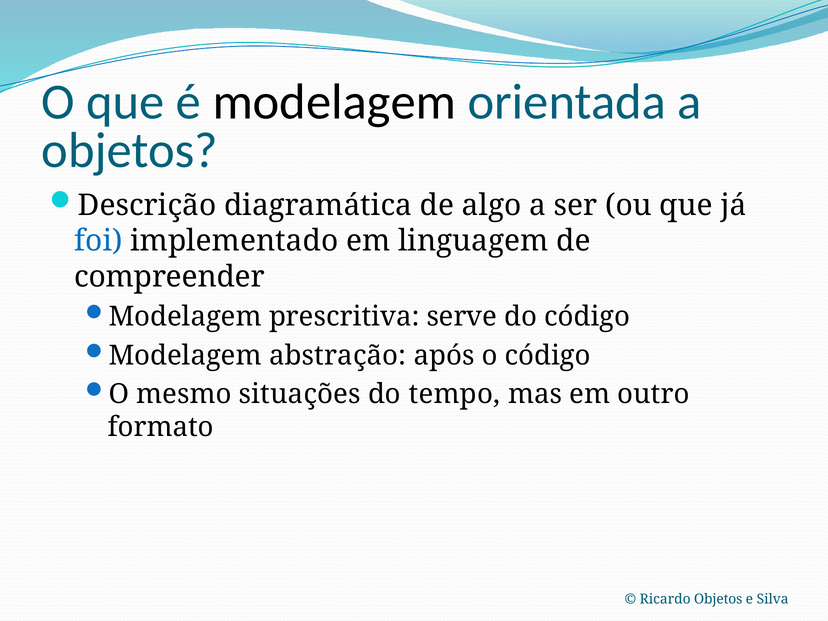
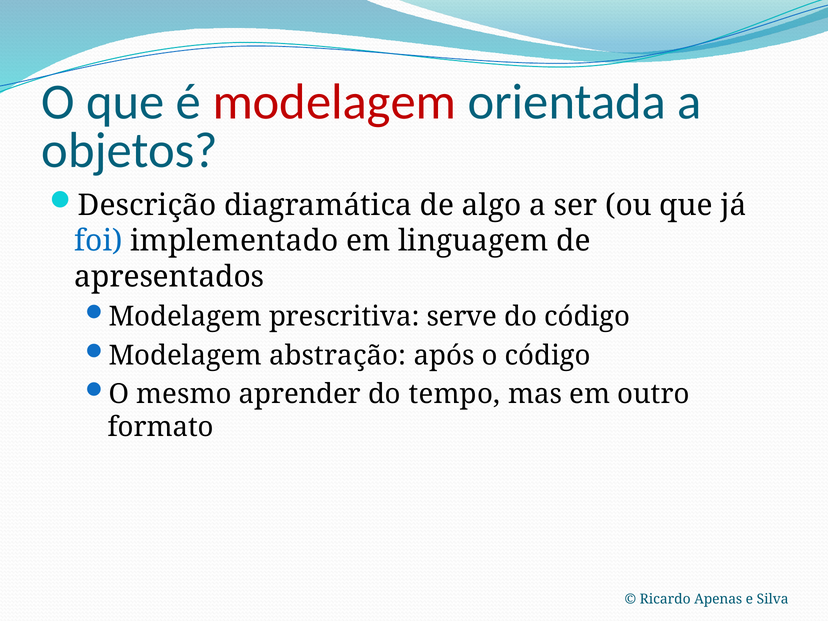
modelagem colour: black -> red (334, 102)
compreender: compreender -> apresentados (169, 277)
situações: situações -> aprender (300, 394)
Ricardo Objetos: Objetos -> Apenas (718, 599)
